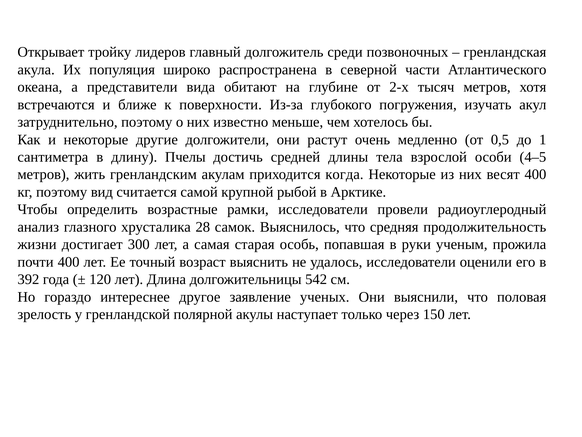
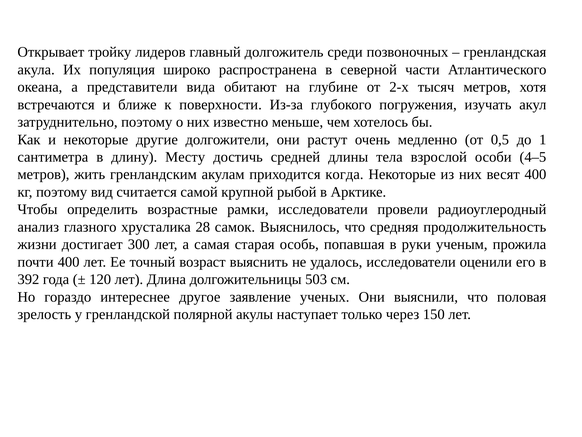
Пчелы: Пчелы -> Месту (185, 157)
542: 542 -> 503 (316, 279)
